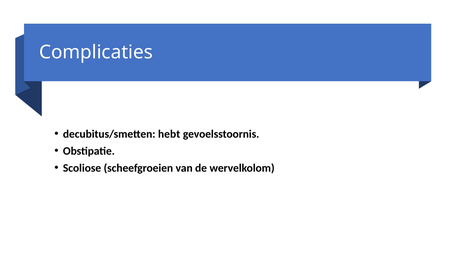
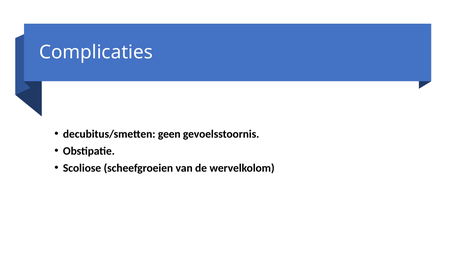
hebt: hebt -> geen (169, 134)
